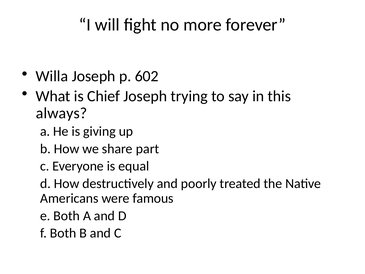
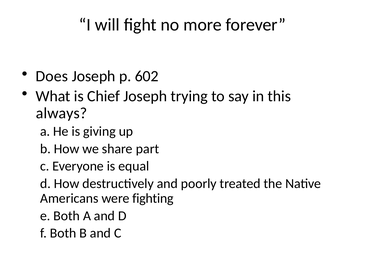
Willa: Willa -> Does (52, 76)
famous: famous -> fighting (153, 198)
